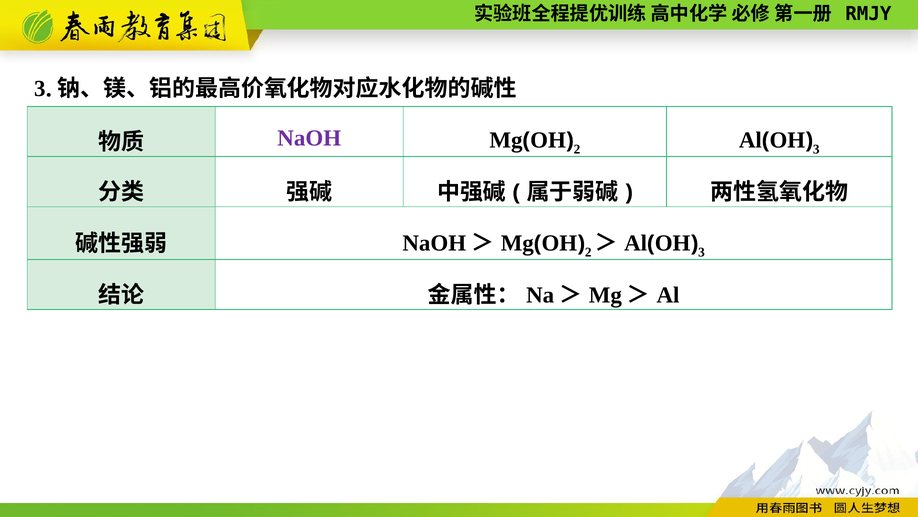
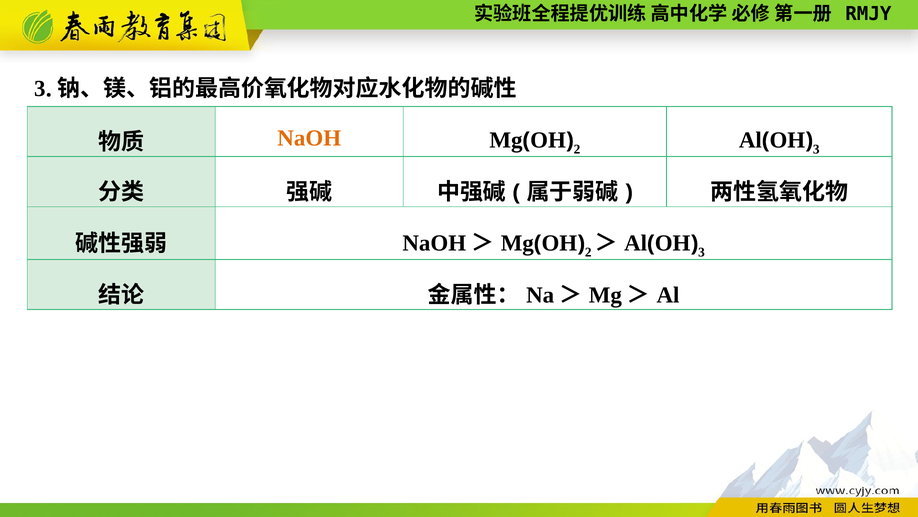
NaOH colour: purple -> orange (309, 138)
